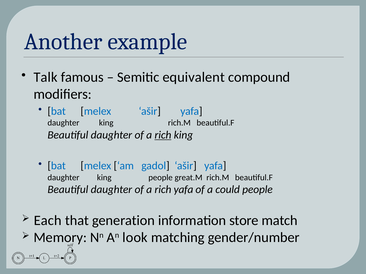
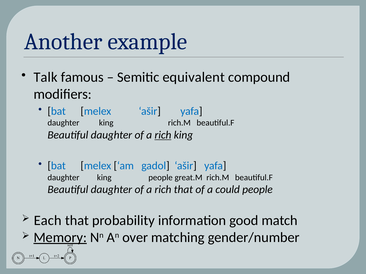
rich yafa: yafa -> that (183, 190)
generation: generation -> probability (123, 221)
store: store -> good (244, 221)
Memory underline: none -> present (60, 238)
look: look -> over (135, 238)
